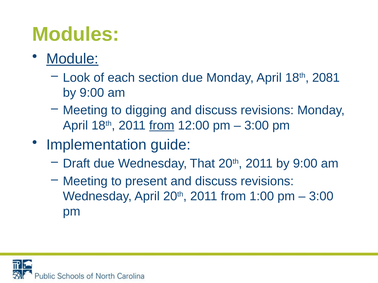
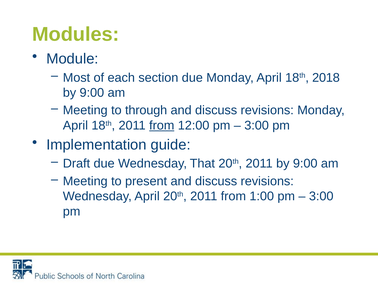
Module underline: present -> none (72, 59)
Look: Look -> Most (76, 78)
2081: 2081 -> 2018 (326, 78)
digging: digging -> through (146, 111)
